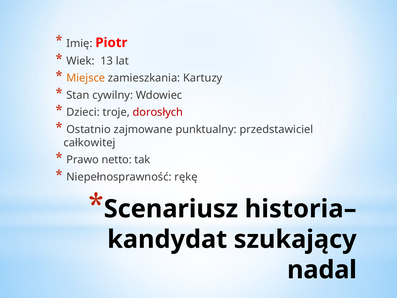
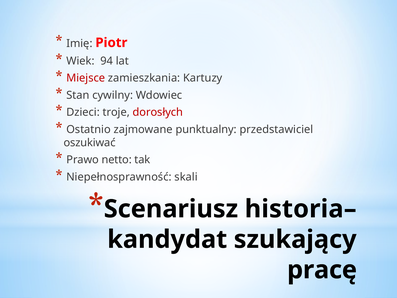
13: 13 -> 94 (107, 61)
Miejsce colour: orange -> red (86, 78)
całkowitej: całkowitej -> oszukiwać (90, 143)
rękę: rękę -> skali (186, 177)
nadal: nadal -> pracę (322, 270)
